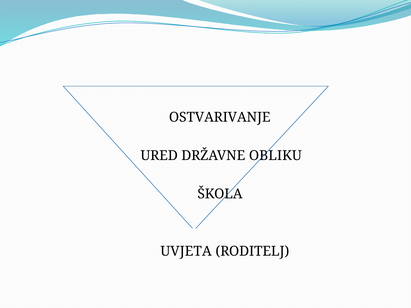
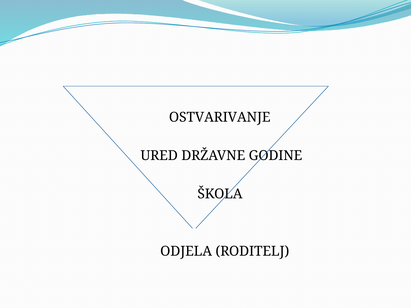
OBLIKU: OBLIKU -> GODINE (276, 156)
UVJETA: UVJETA -> ODJELA (186, 252)
